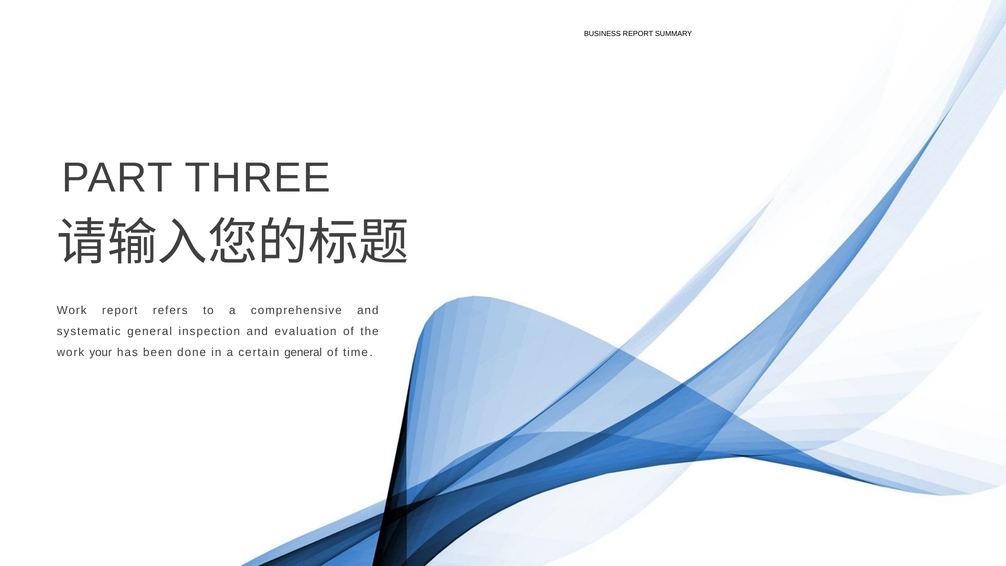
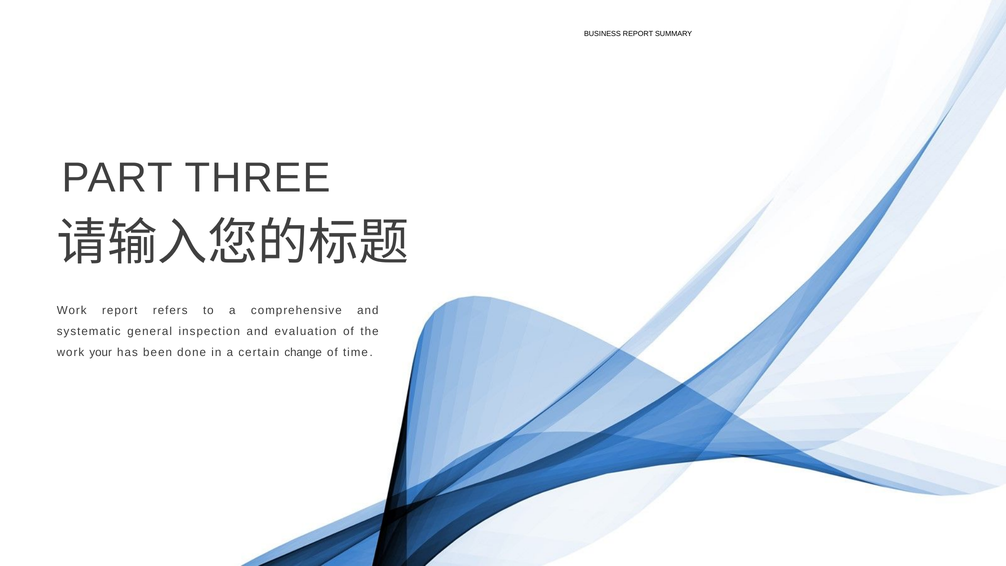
certain general: general -> change (303, 352)
